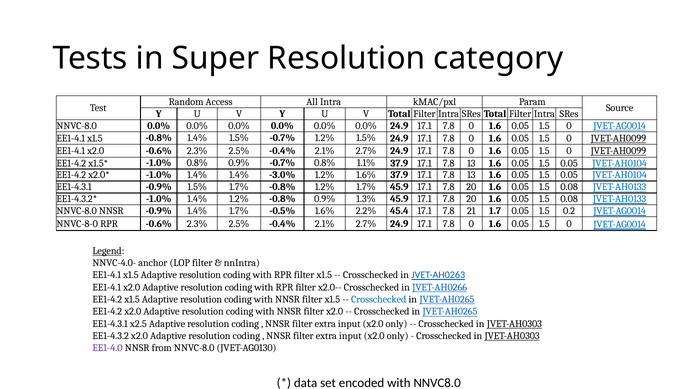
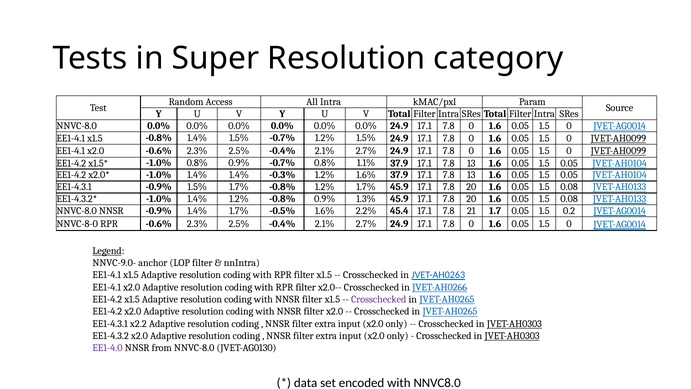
-3.0%: -3.0% -> -0.3% (282, 175)
NNVC-4.0-: NNVC-4.0- -> NNVC-9.0- (114, 263)
Crosschecked colour: blue -> purple (379, 299)
x2.5: x2.5 -> x2.2 (138, 323)
